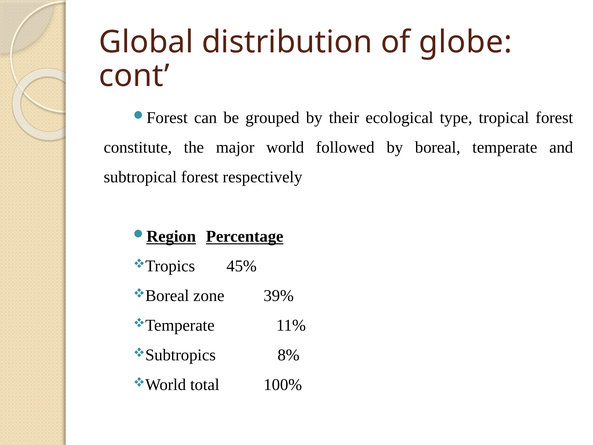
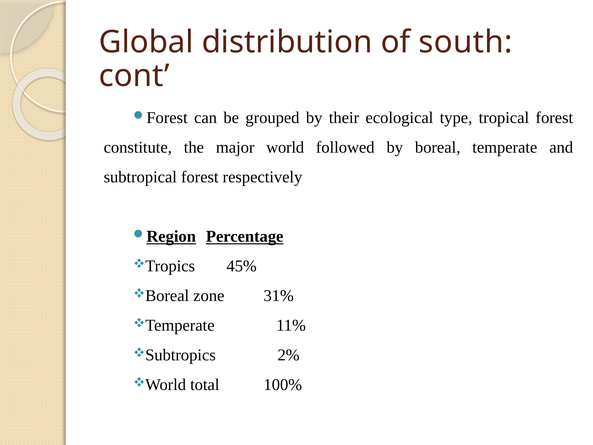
globe: globe -> south (466, 42)
39%: 39% -> 31% (279, 296)
8%: 8% -> 2% (288, 355)
